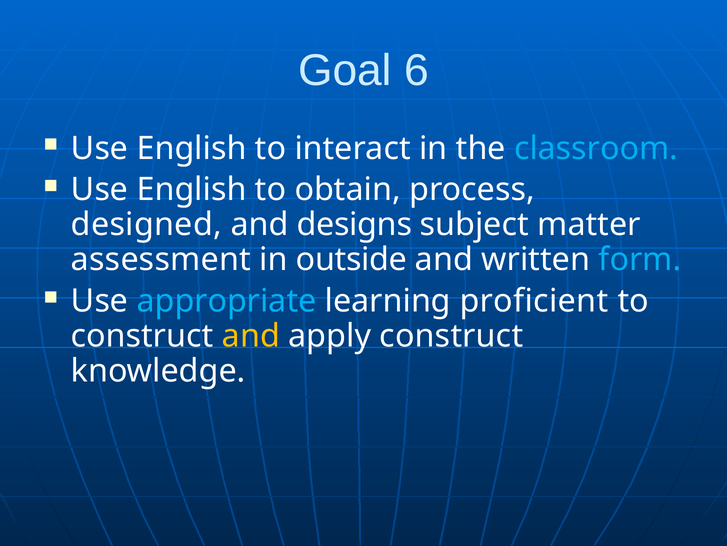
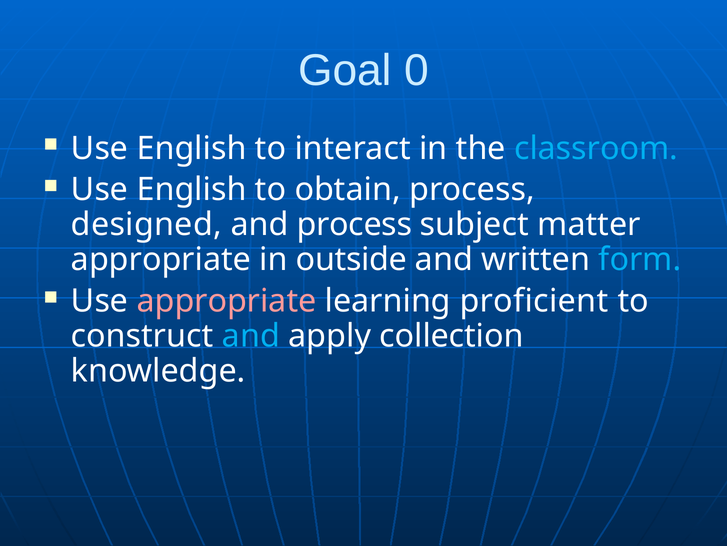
6: 6 -> 0 (416, 70)
and designs: designs -> process (354, 224)
assessment: assessment -> appropriate (161, 259)
appropriate colour: light blue -> pink (227, 301)
and colour: yellow -> light blue (251, 336)
apply construct: construct -> collection (451, 336)
